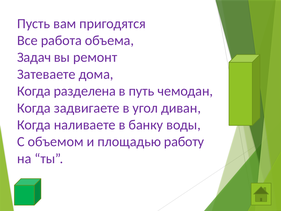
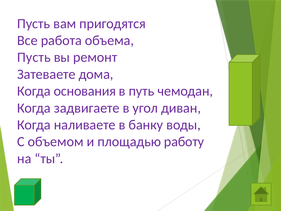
Задач: Задач -> Пусть (34, 57)
разделена: разделена -> основания (85, 91)
